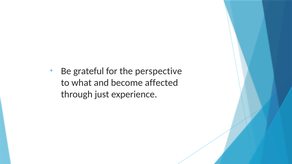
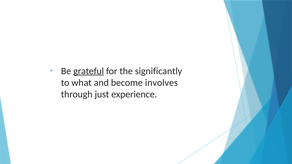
grateful underline: none -> present (89, 71)
perspective: perspective -> significantly (159, 71)
affected: affected -> involves (161, 83)
